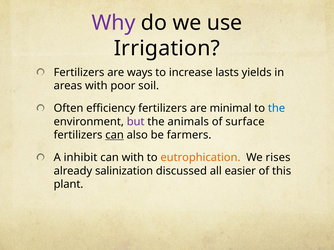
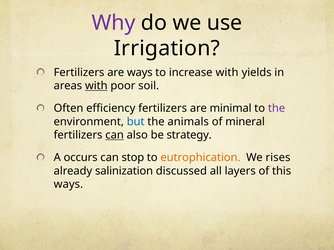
increase lasts: lasts -> with (227, 73)
with underline: none -> present (96, 86)
the colour: blue -> purple (277, 109)
but colour: purple -> blue (136, 122)
surface: surface -> mineral (245, 122)
farmers: farmers -> strategy (189, 135)
inhibit: inhibit -> occurs (81, 158)
can with: with -> stop (133, 158)
easier: easier -> layers (240, 171)
plant: plant -> ways (68, 185)
